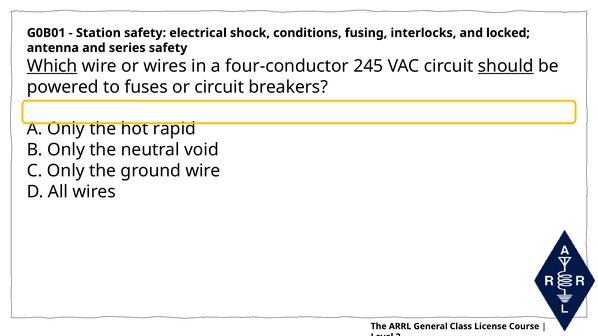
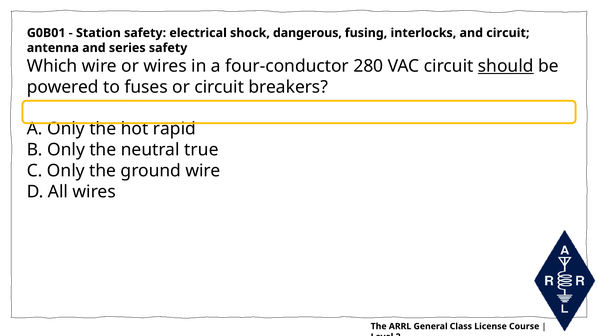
conditions: conditions -> dangerous (307, 33)
and locked: locked -> circuit (508, 33)
Which underline: present -> none (52, 66)
245: 245 -> 280 (368, 66)
void: void -> true (201, 150)
